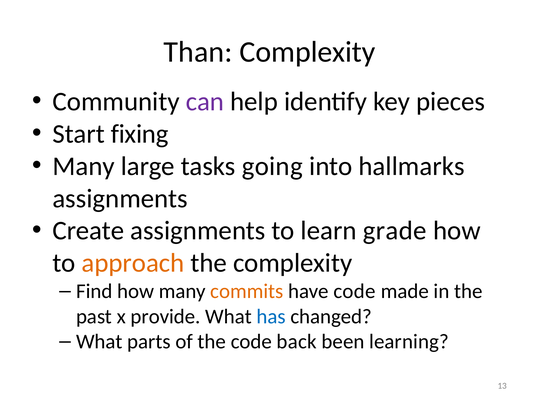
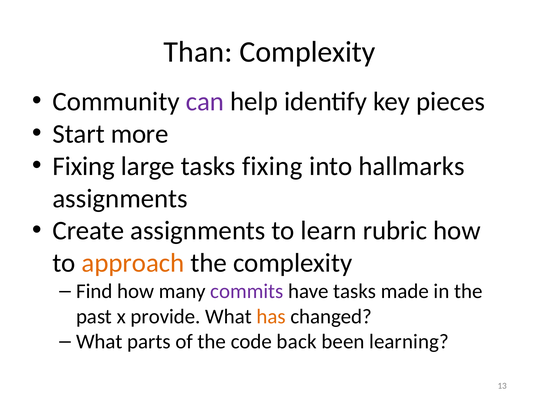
fixing: fixing -> more (140, 134)
Many: Many -> Fixing (84, 166)
tasks going: going -> fixing (272, 166)
grade: grade -> rubric (395, 231)
commits colour: orange -> purple (247, 292)
have code: code -> tasks (355, 292)
has colour: blue -> orange (271, 317)
